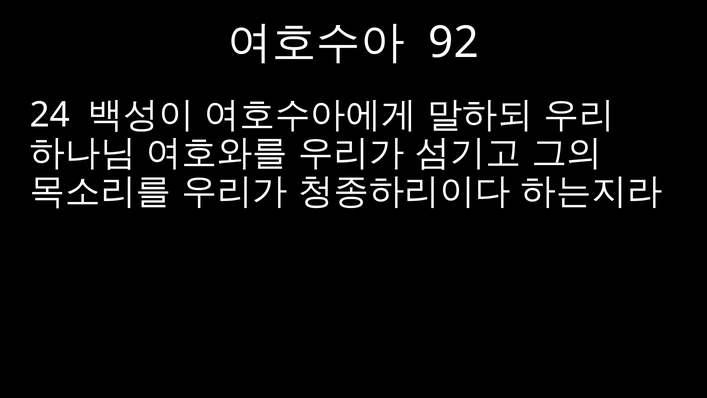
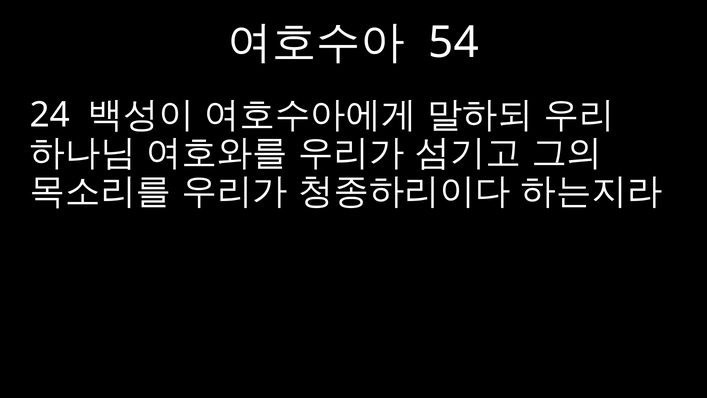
92: 92 -> 54 (454, 43)
